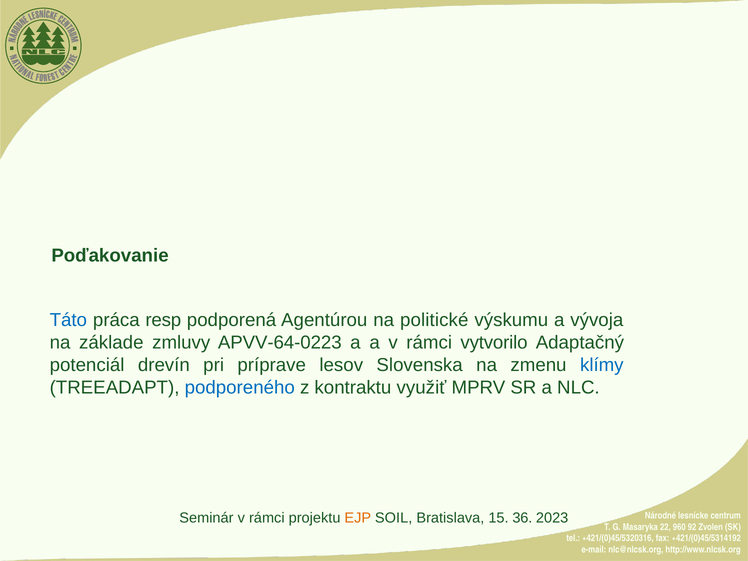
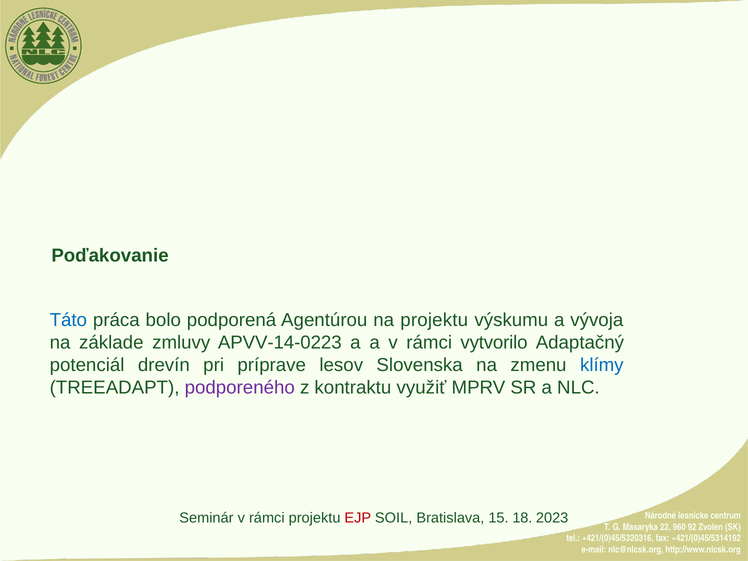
resp: resp -> bolo (163, 320)
na politické: politické -> projektu (434, 320)
APVV-64-0223: APVV-64-0223 -> APVV-14-0223 (280, 343)
podporeného colour: blue -> purple (240, 388)
EJP colour: orange -> red (358, 518)
36: 36 -> 18 (522, 518)
